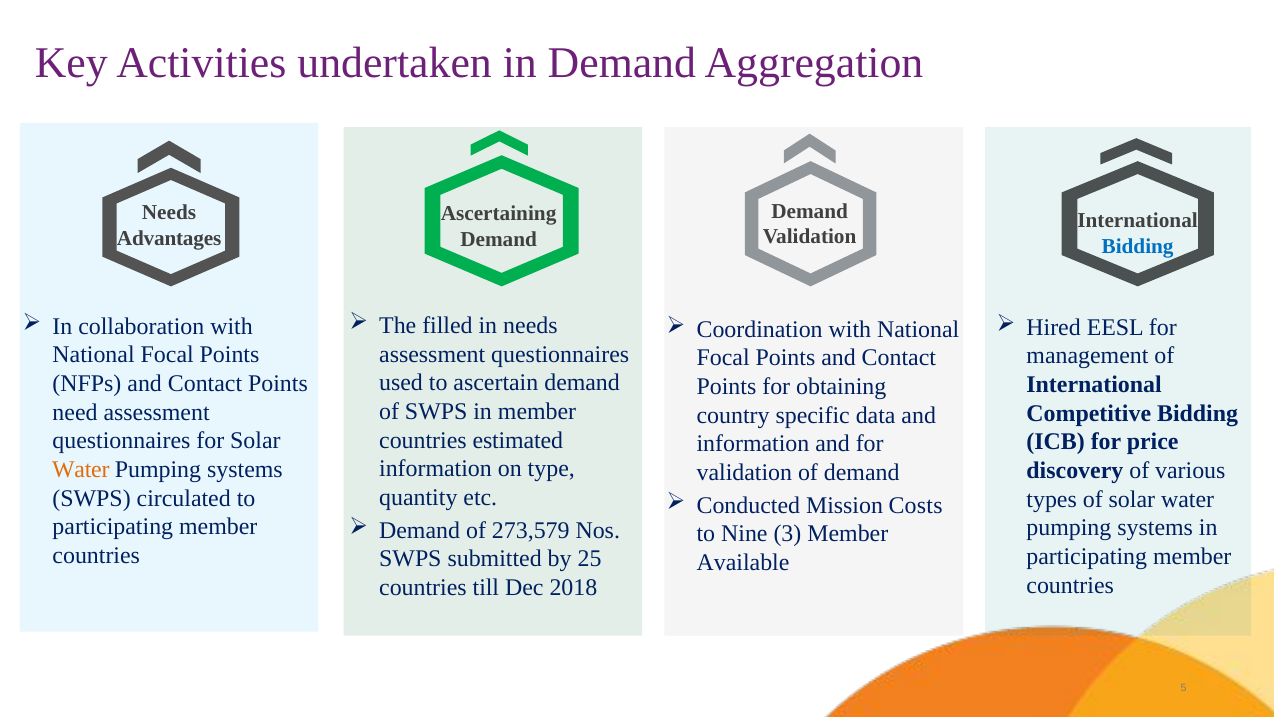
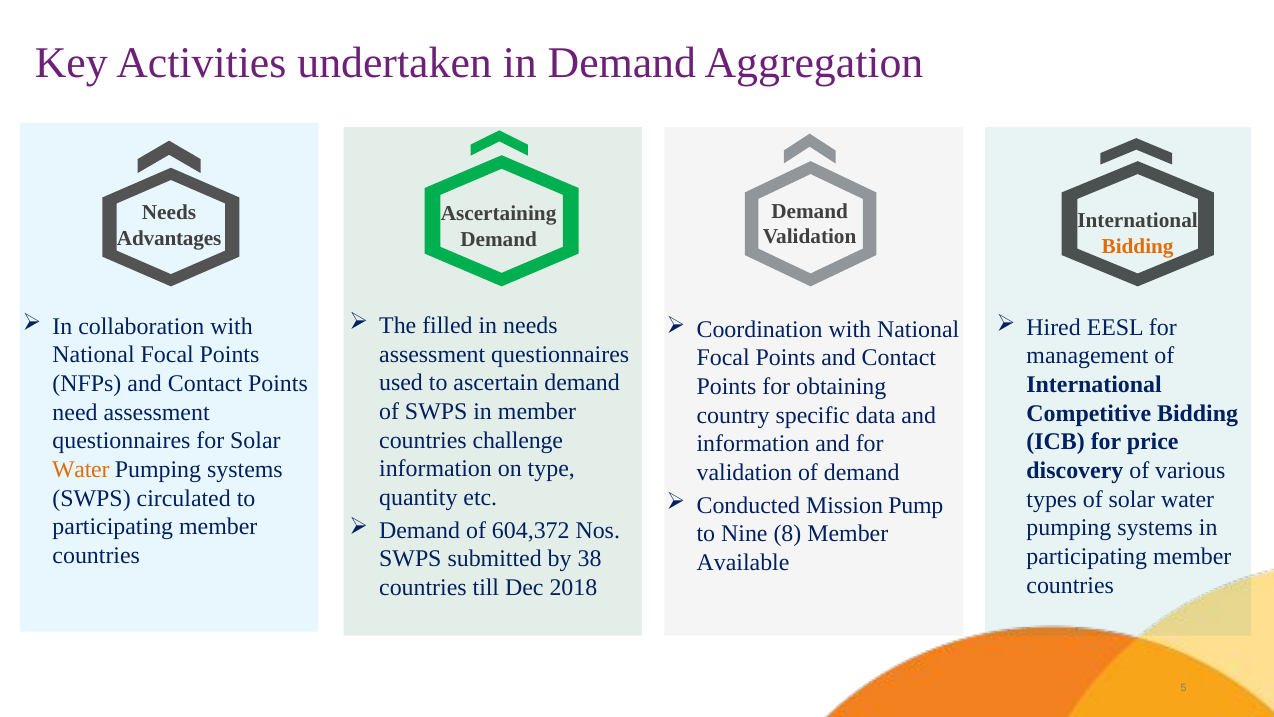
Bidding colour: blue -> orange (1138, 246)
estimated: estimated -> challenge (518, 440)
Costs: Costs -> Pump (916, 505)
273,579: 273,579 -> 604,372 (531, 530)
3: 3 -> 8 (787, 534)
25: 25 -> 38 (590, 559)
